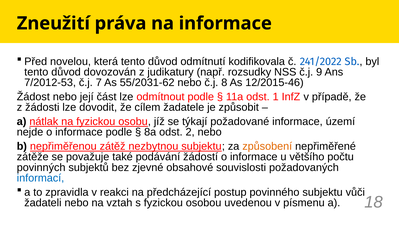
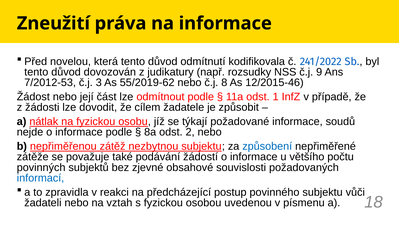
7: 7 -> 3 (99, 82)
55/2031-62: 55/2031-62 -> 55/2019-62 (147, 82)
území: území -> soudů (340, 121)
způsobení colour: orange -> blue (267, 146)
